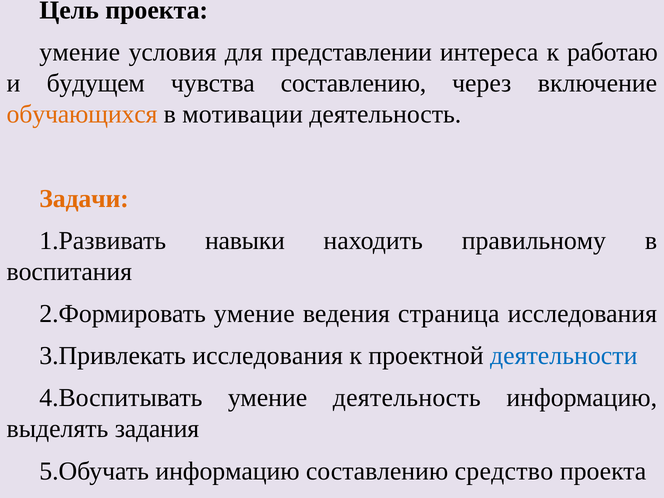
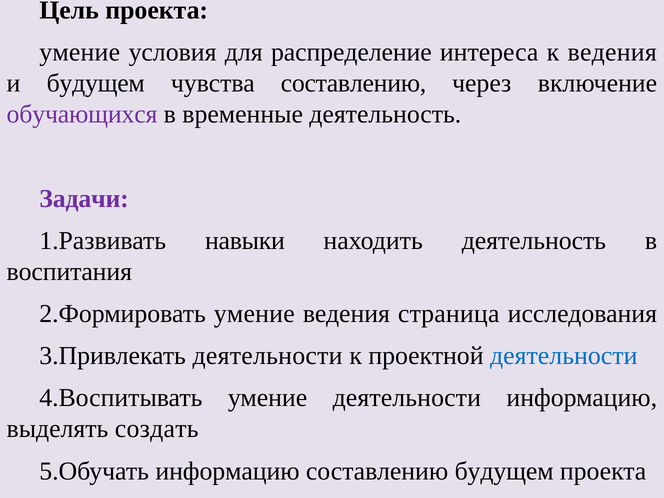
представлении: представлении -> распределение (351, 52)
к работаю: работаю -> ведения (612, 52)
обучающихся colour: orange -> purple (82, 114)
мотивации: мотивации -> временные (243, 114)
Задачи colour: orange -> purple (84, 199)
находить правильному: правильному -> деятельность (534, 241)
исследования: исследования -> деятельности (268, 356)
умение деятельность: деятельность -> деятельности (407, 398)
задания: задания -> создать (157, 429)
составлению средство: средство -> будущем (504, 471)
